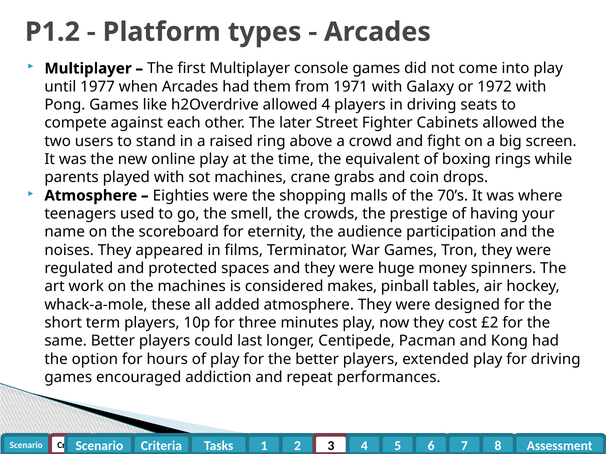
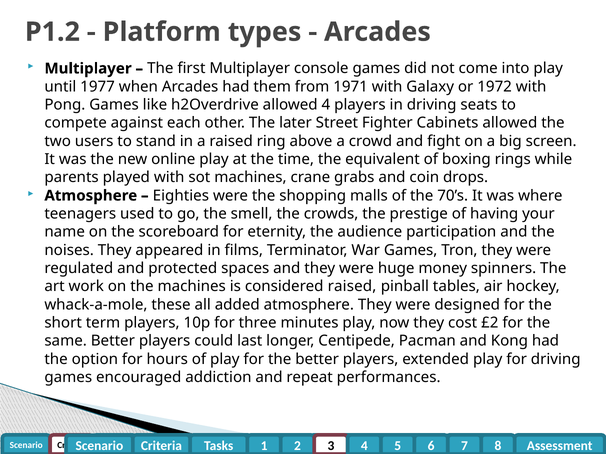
considered makes: makes -> raised (352, 287)
